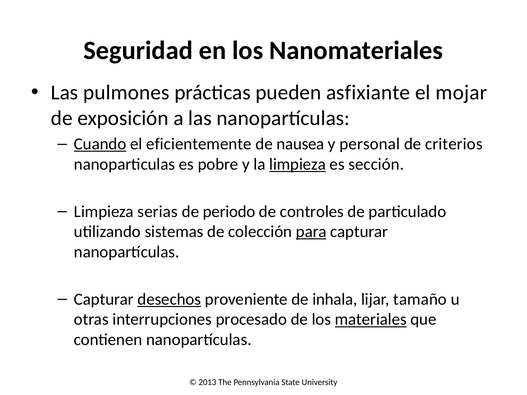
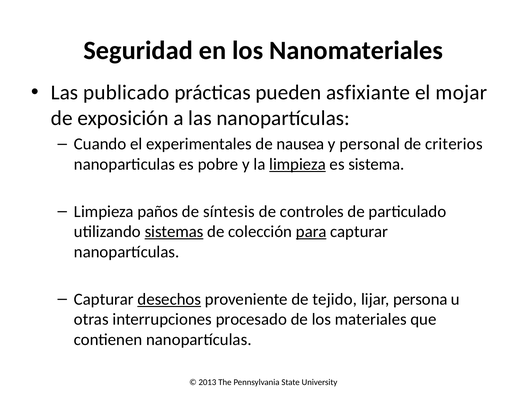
pulmones: pulmones -> publicado (126, 93)
Cuando underline: present -> none (100, 144)
eficientemente: eficientemente -> experimentales (199, 144)
sección: sección -> sistema (376, 164)
serias: serias -> paños (158, 212)
periodo: periodo -> síntesis (229, 212)
sistemas underline: none -> present (174, 232)
inhala: inhala -> tejido (335, 299)
tamaño: tamaño -> persona (420, 299)
materiales underline: present -> none (371, 320)
